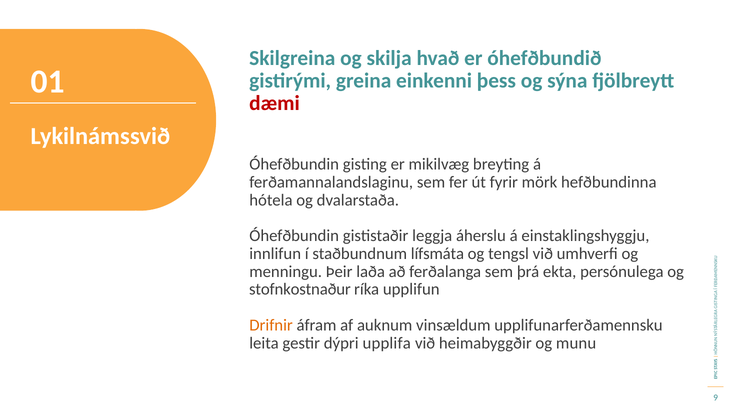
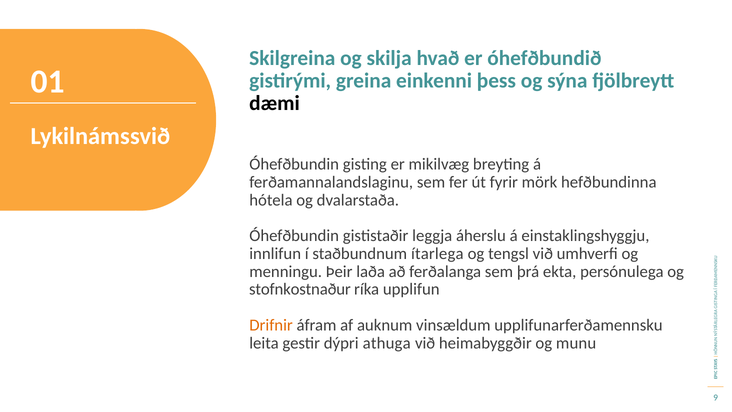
dæmi colour: red -> black (274, 103)
lífsmáta: lífsmáta -> ítarlega (437, 254)
upplifa: upplifa -> athuga (387, 343)
